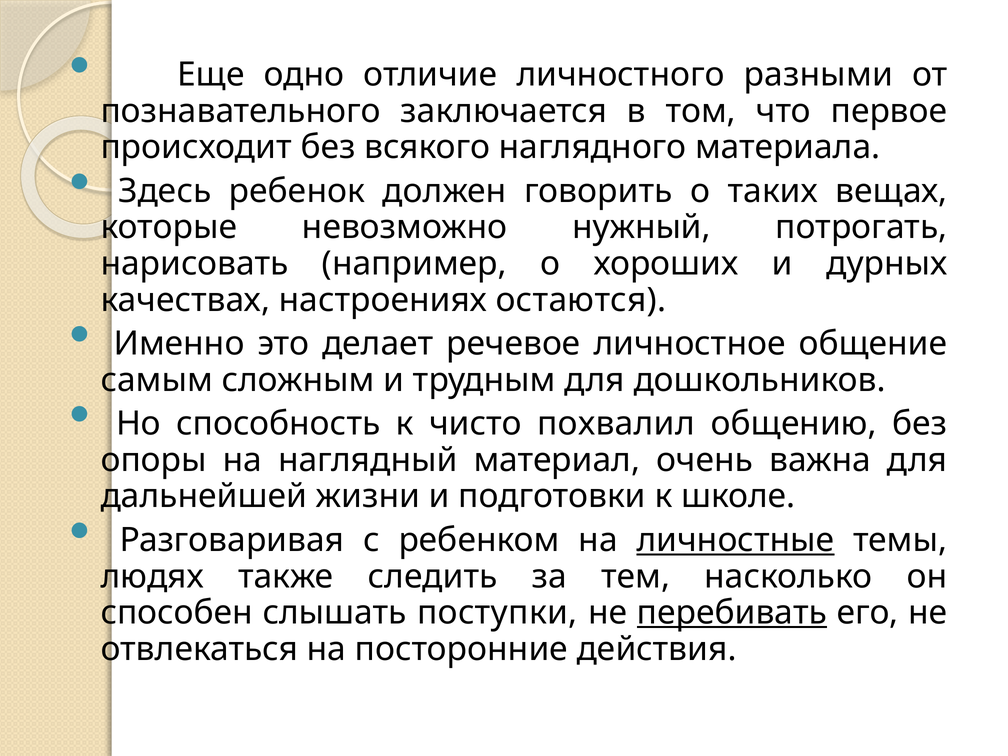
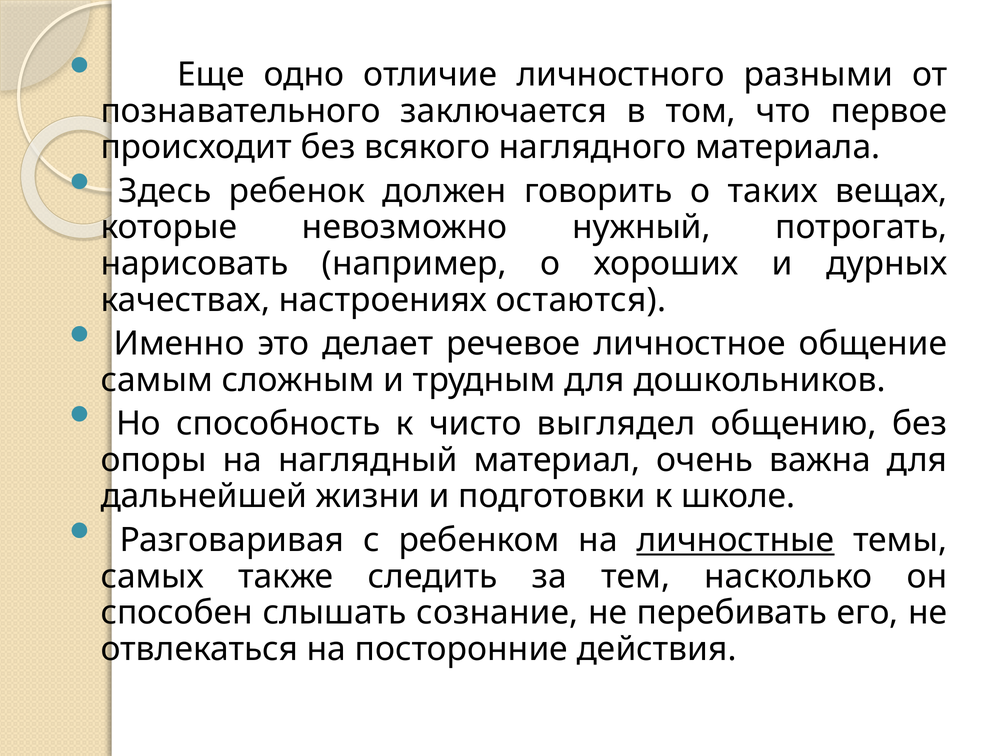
похвалил: похвалил -> выглядел (616, 424)
людях: людях -> самых (152, 576)
поступки: поступки -> сознание (497, 613)
перебивать underline: present -> none (732, 613)
